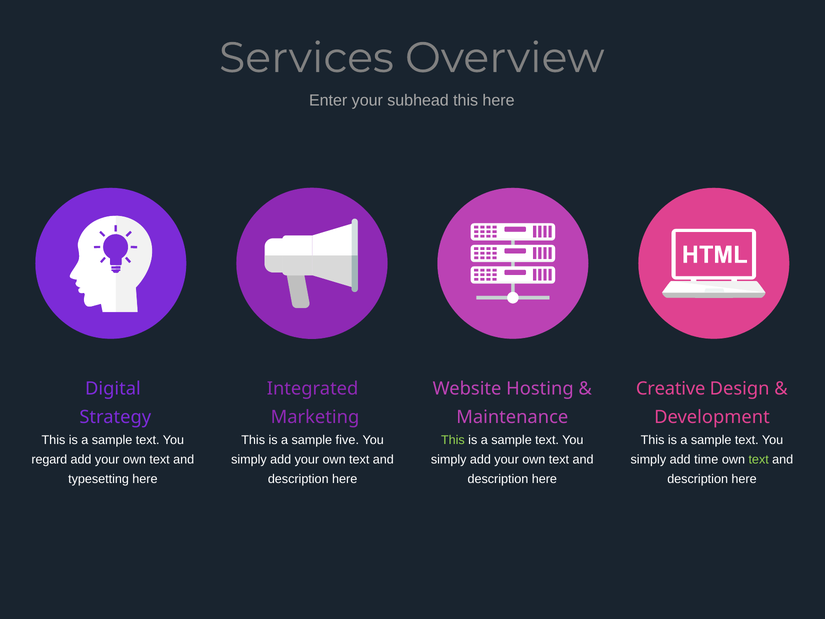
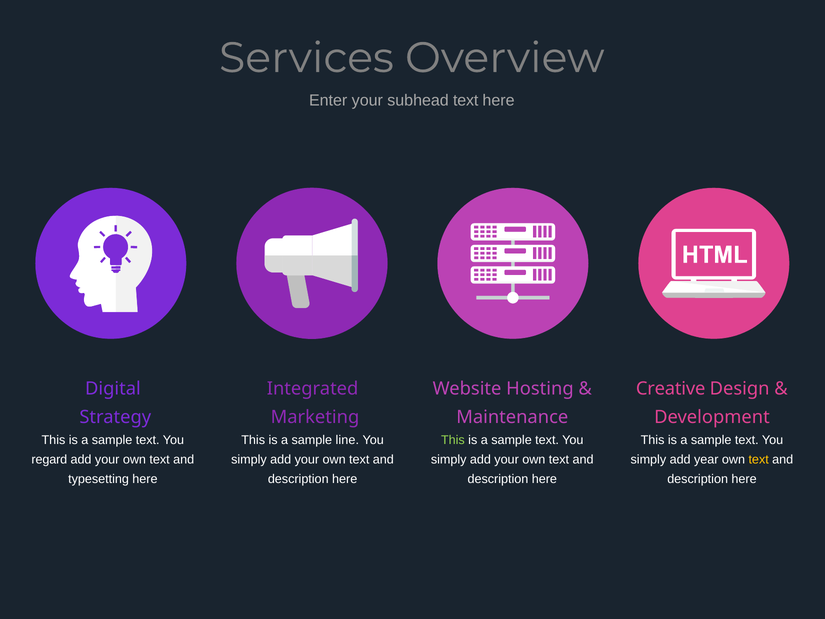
subhead this: this -> text (466, 101)
five: five -> line (347, 440)
time: time -> year (706, 459)
text colour: light green -> yellow (759, 459)
